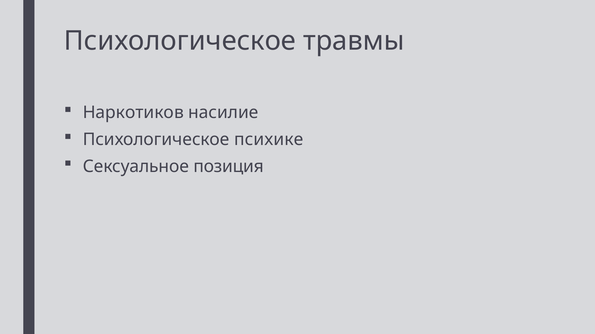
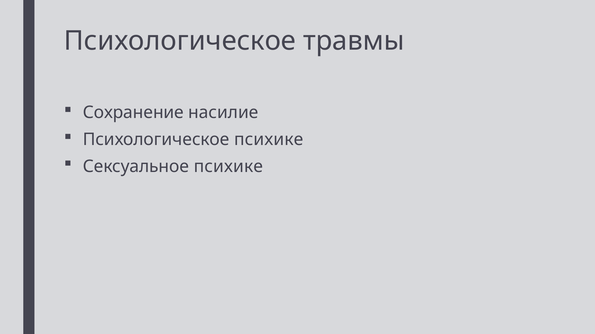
Наркотиков: Наркотиков -> Сохранение (133, 113)
Сексуальное позиция: позиция -> психике (229, 167)
